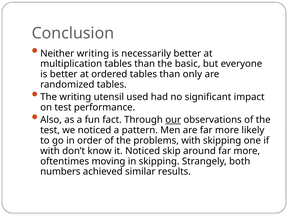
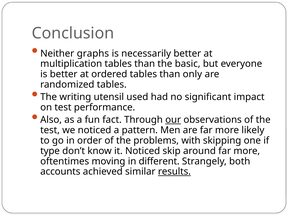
Neither writing: writing -> graphs (93, 53)
with: with -> type (50, 151)
in skipping: skipping -> different (159, 161)
numbers: numbers -> accounts (60, 172)
results underline: none -> present (174, 172)
